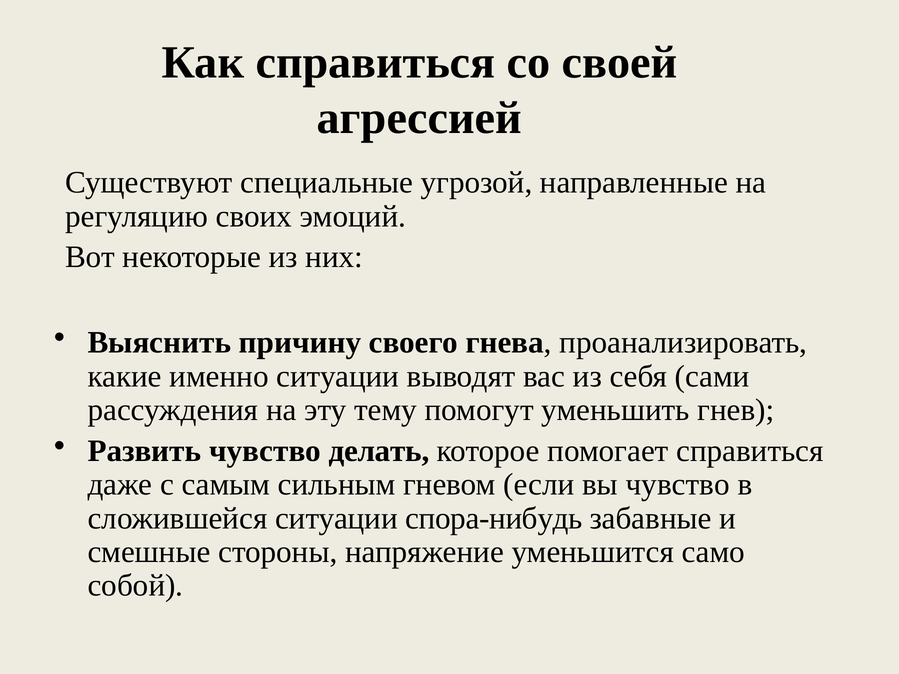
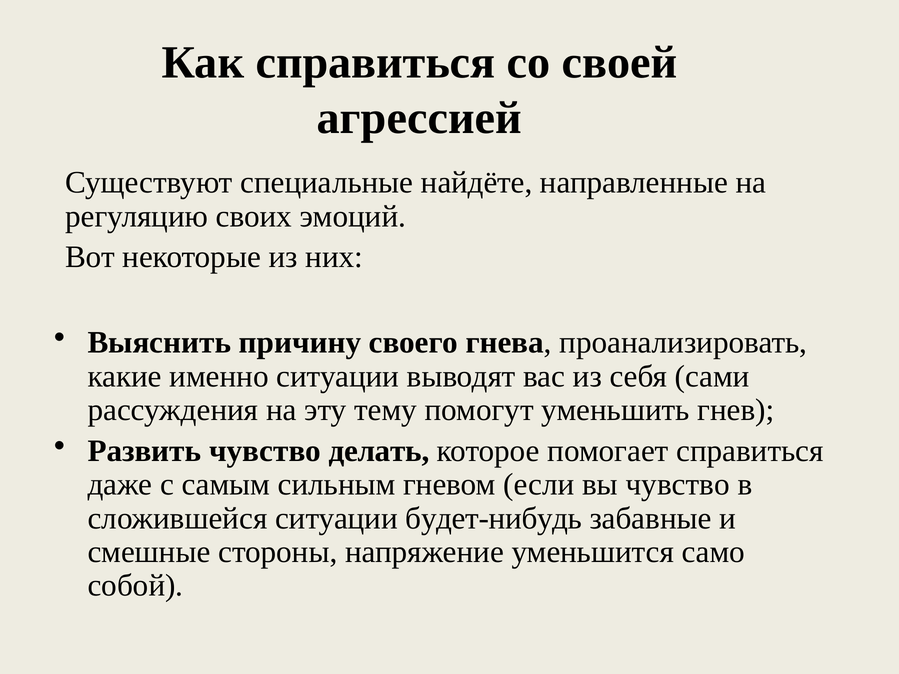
угрозой: угрозой -> найдёте (477, 183)
спора-нибудь: спора-нибудь -> будет-нибудь (494, 518)
